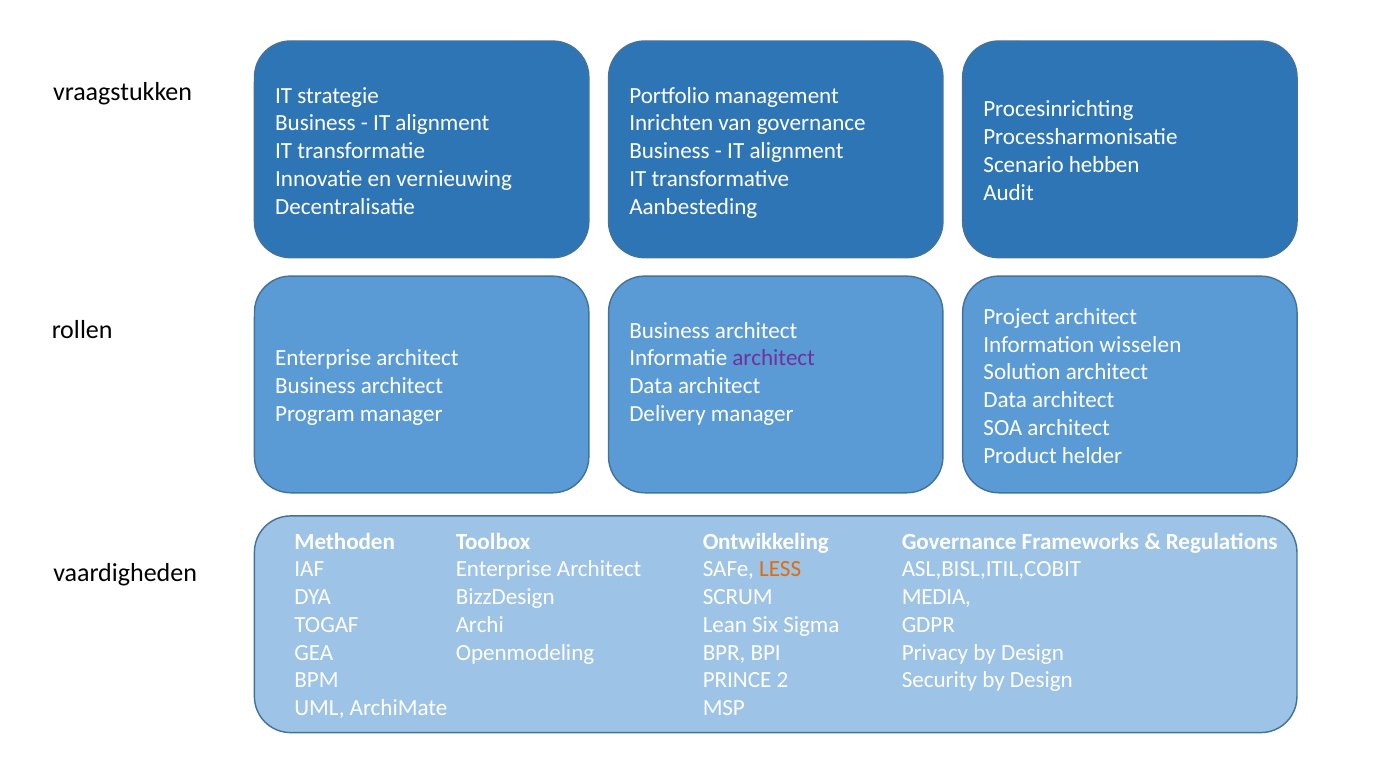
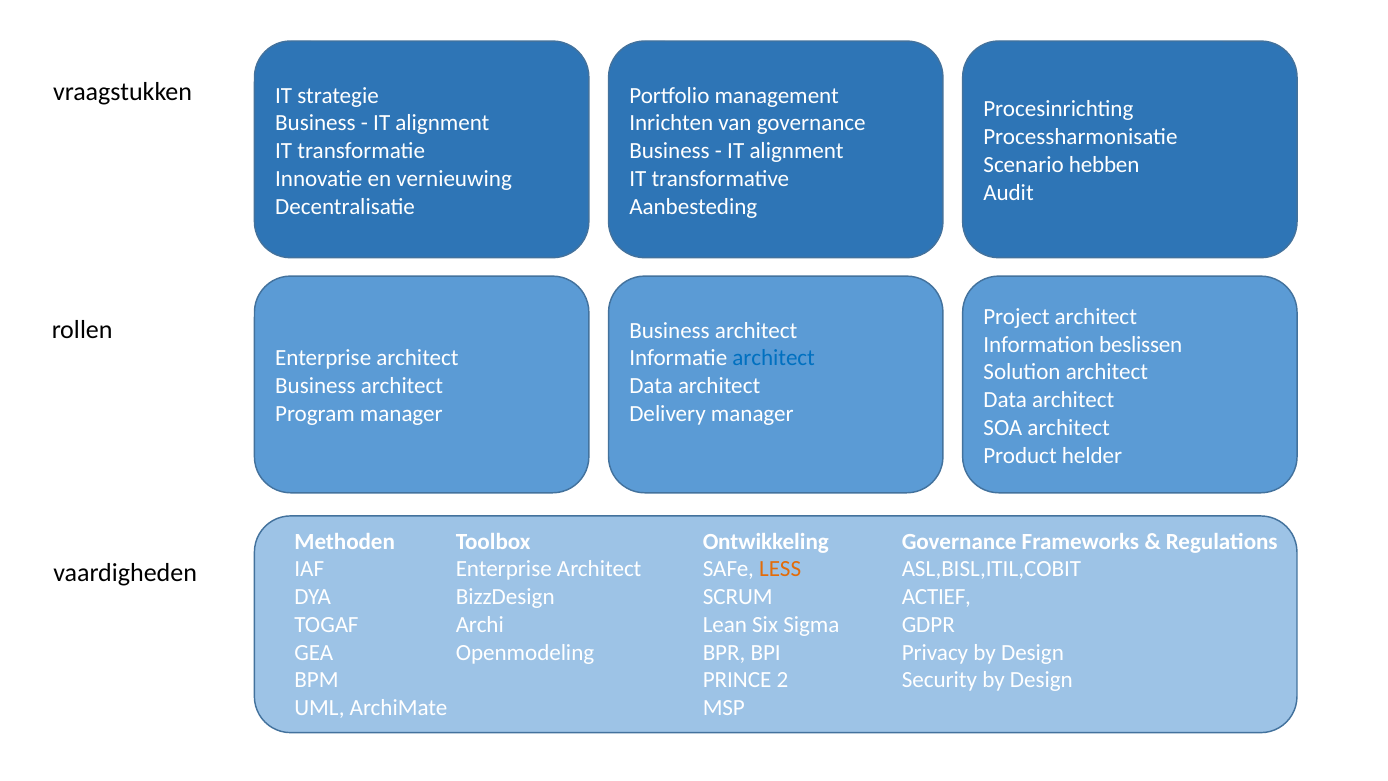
wisselen: wisselen -> beslissen (1141, 344)
architect colour: purple -> blue (774, 358)
MEDIA: MEDIA -> ACTIEF (936, 597)
